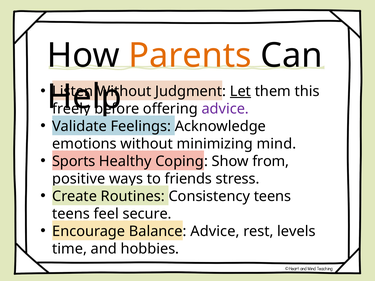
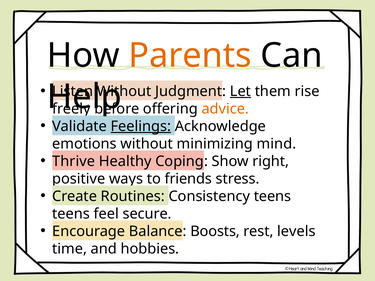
this: this -> rise (307, 91)
advice colour: purple -> orange (225, 109)
Feelings underline: none -> present (141, 126)
Sports: Sports -> Thrive (74, 161)
from: from -> right (271, 161)
Balance Advice: Advice -> Boosts (215, 231)
